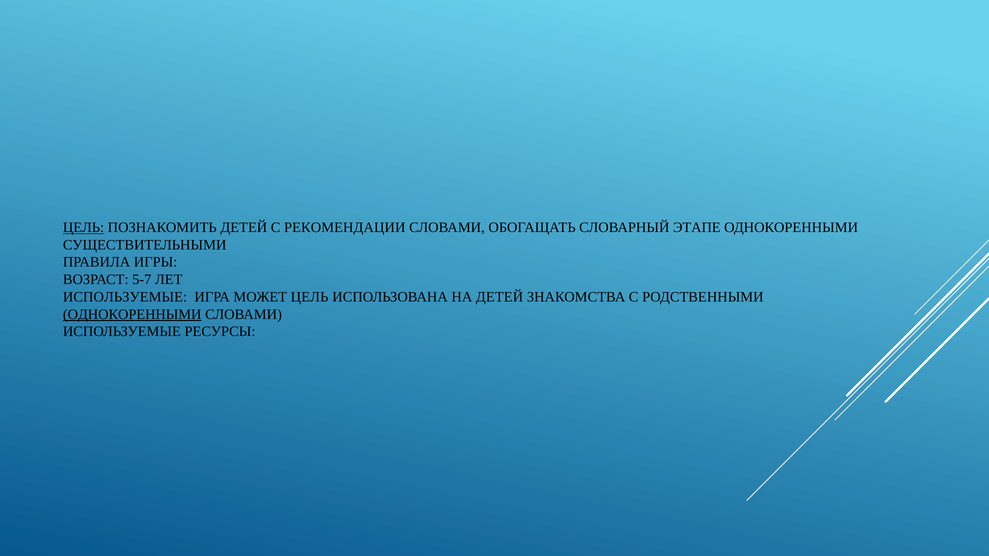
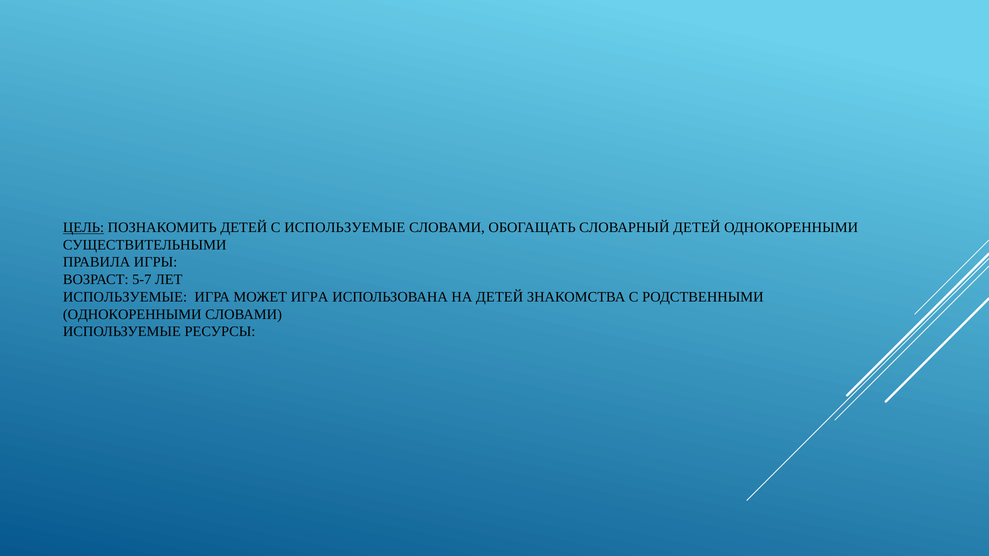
С РЕКОМЕНДАЦИИ: РЕКОМЕНДАЦИИ -> ИСПОЛЬЗУЕМЫЕ (345, 228)
СЛОВАРНЫЙ ЭТАПЕ: ЭТАПЕ -> ДЕТЕЙ (697, 228)
МОЖЕТ ЦЕЛЬ: ЦЕЛЬ -> ИГРА (310, 297)
ОДНОКОРЕННЫМИ underline: present -> none (132, 314)
